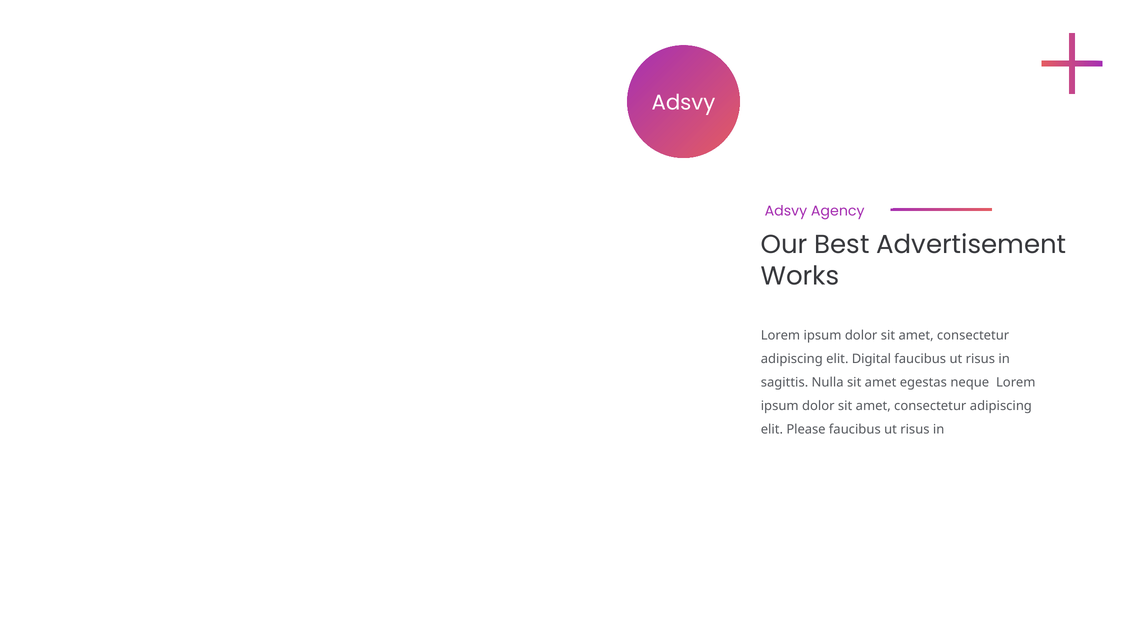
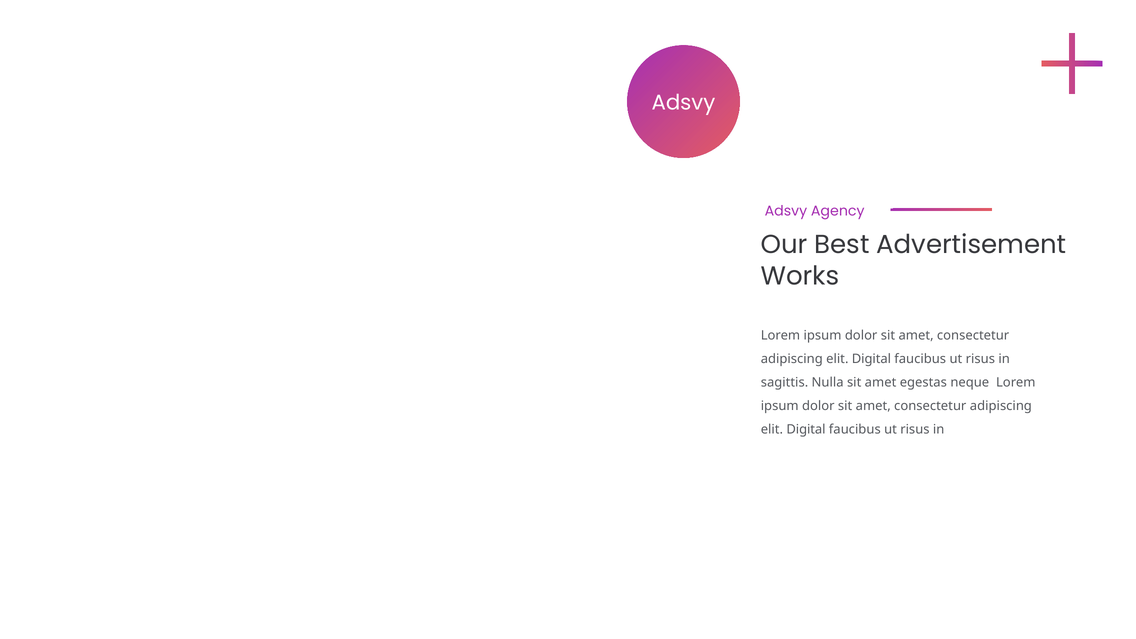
Please: Please -> Digital (806, 429)
